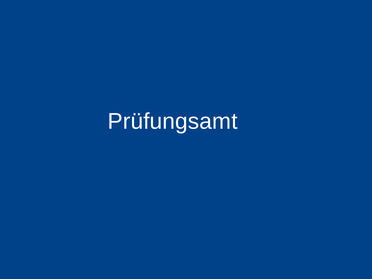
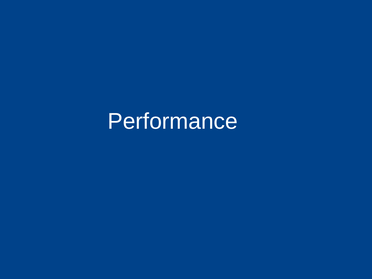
Prüfungsamt: Prüfungsamt -> Performance (173, 121)
